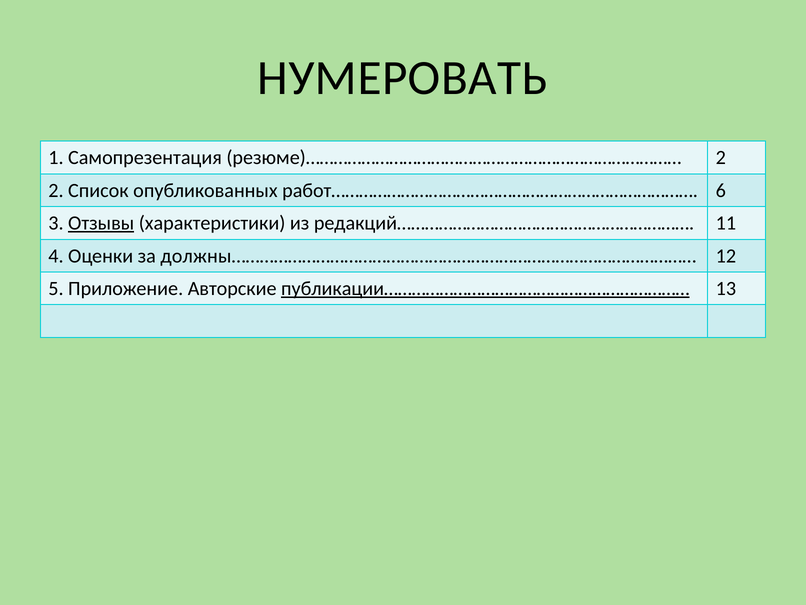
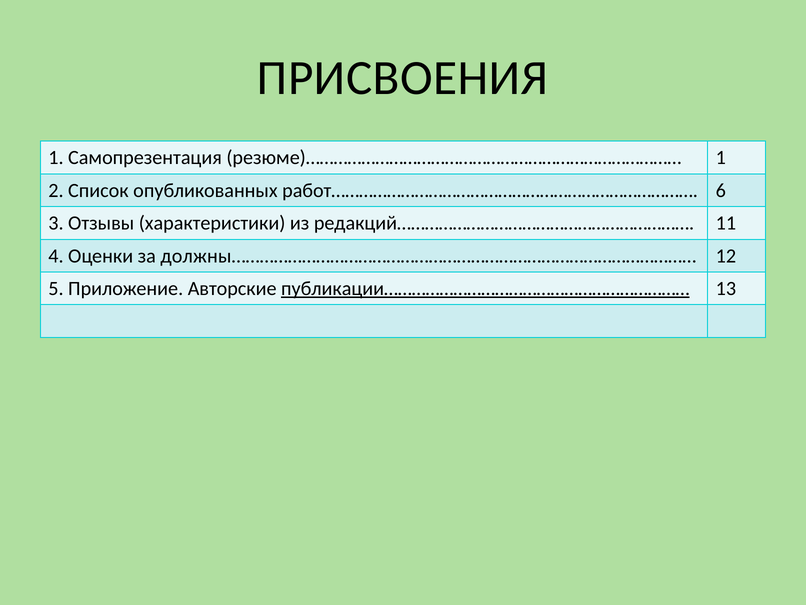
НУМЕРОВАТЬ: НУМЕРОВАТЬ -> ПРИСВОЕНИЯ (403, 78)
резюме)……………………………………………………………………… 2: 2 -> 1 (721, 158)
Отзывы underline: present -> none (101, 223)
